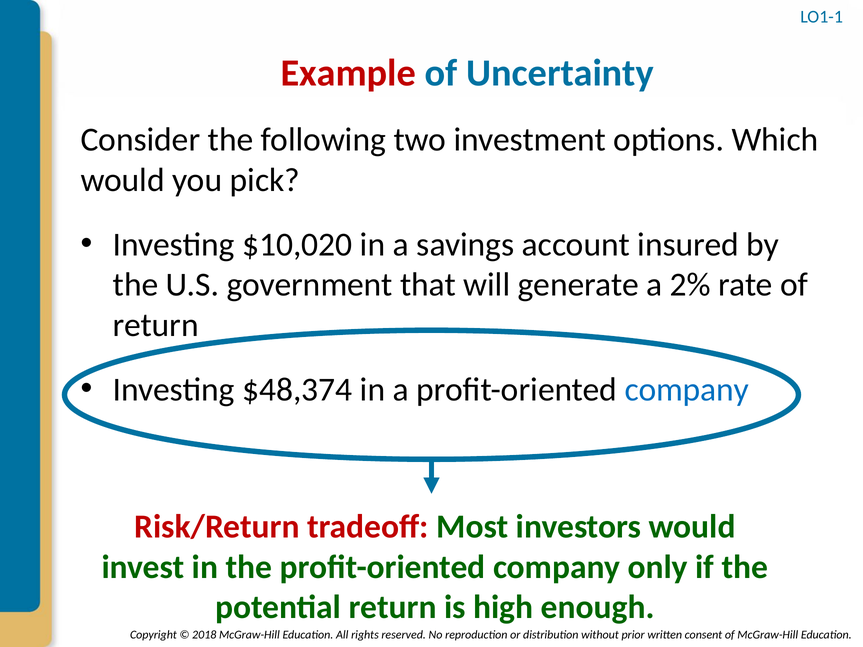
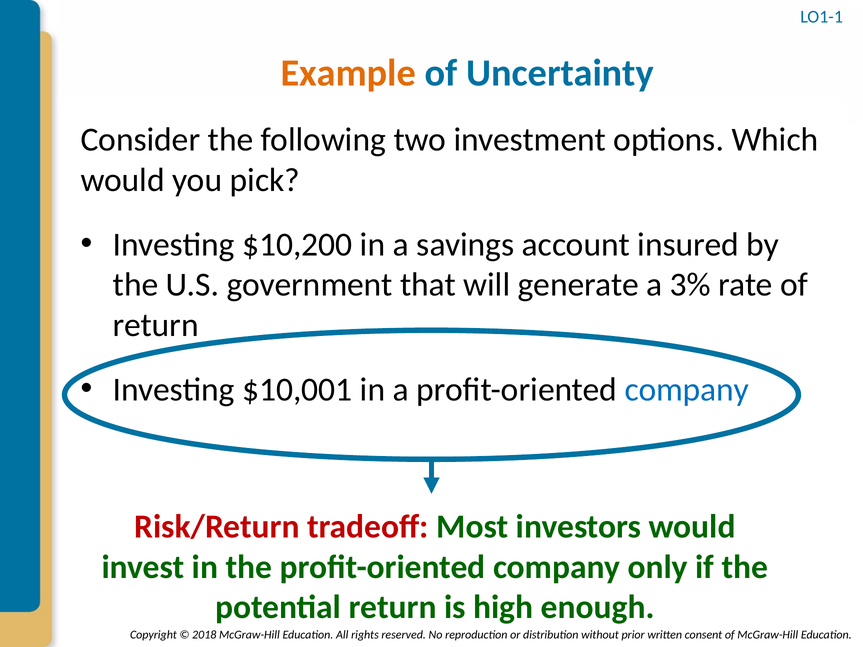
Example colour: red -> orange (348, 73)
$10,020: $10,020 -> $10,200 (297, 245)
2%: 2% -> 3% (690, 285)
$48,374: $48,374 -> $10,001 (297, 390)
